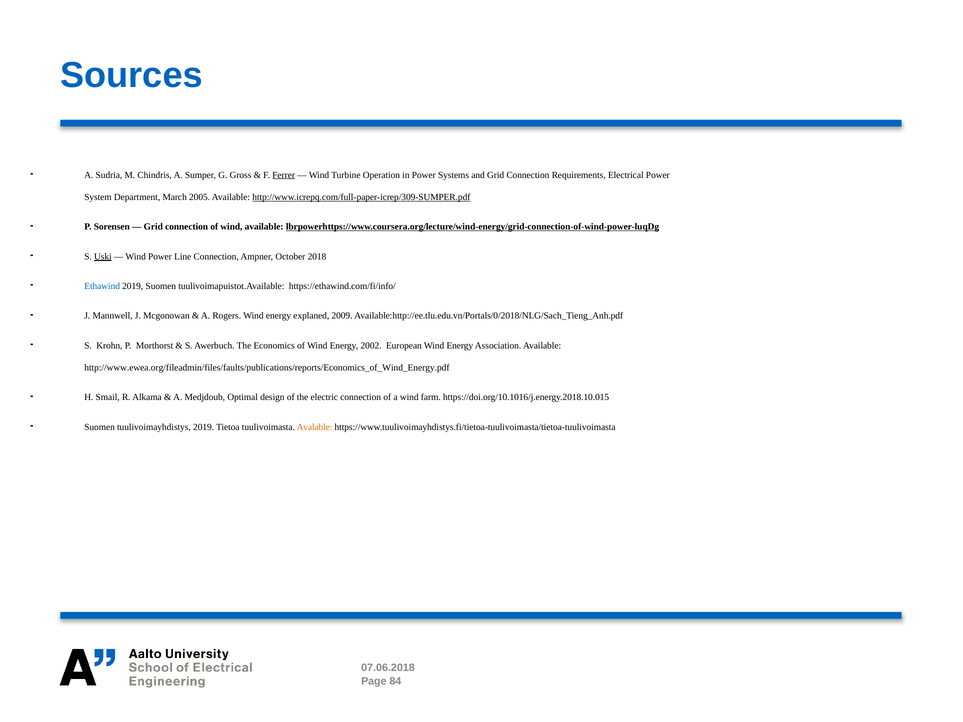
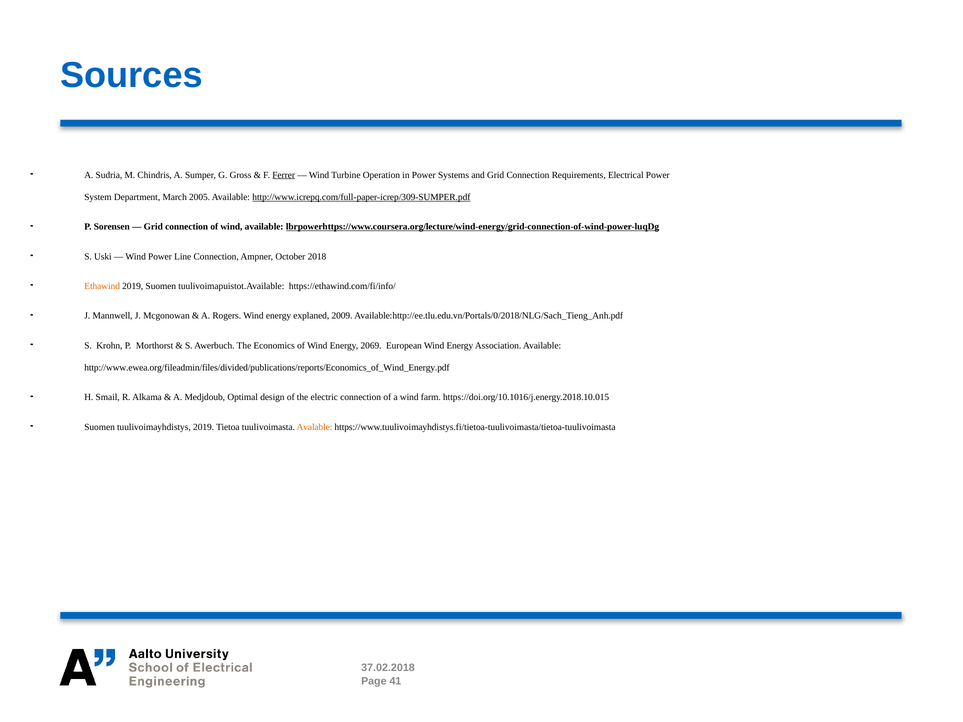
Uski underline: present -> none (103, 257)
Ethawind colour: blue -> orange (102, 286)
2002: 2002 -> 2069 (371, 346)
http://www.ewea.org/fileadmin/files/faults/publications/reports/Economics_of_Wind_Energy.pdf: http://www.ewea.org/fileadmin/files/faults/publications/reports/Economics_of_Wind_Energy.pdf -> http://www.ewea.org/fileadmin/files/divided/publications/reports/Economics_of_Wind_Energy.pdf (267, 368)
07.06.2018: 07.06.2018 -> 37.02.2018 (388, 668)
84: 84 -> 41 (395, 681)
